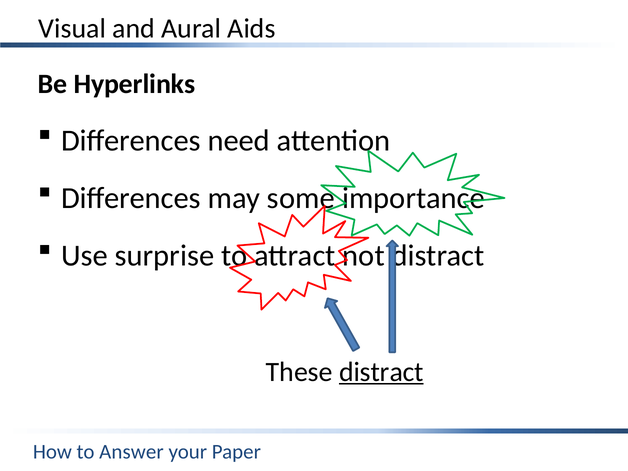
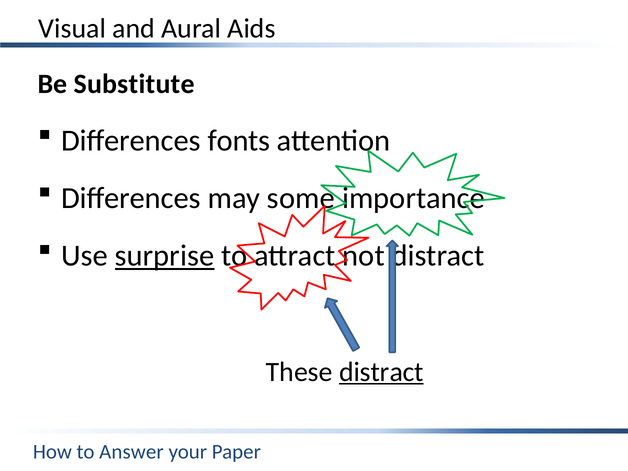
Hyperlinks: Hyperlinks -> Substitute (134, 84)
need: need -> fonts (239, 140)
surprise underline: none -> present (165, 256)
